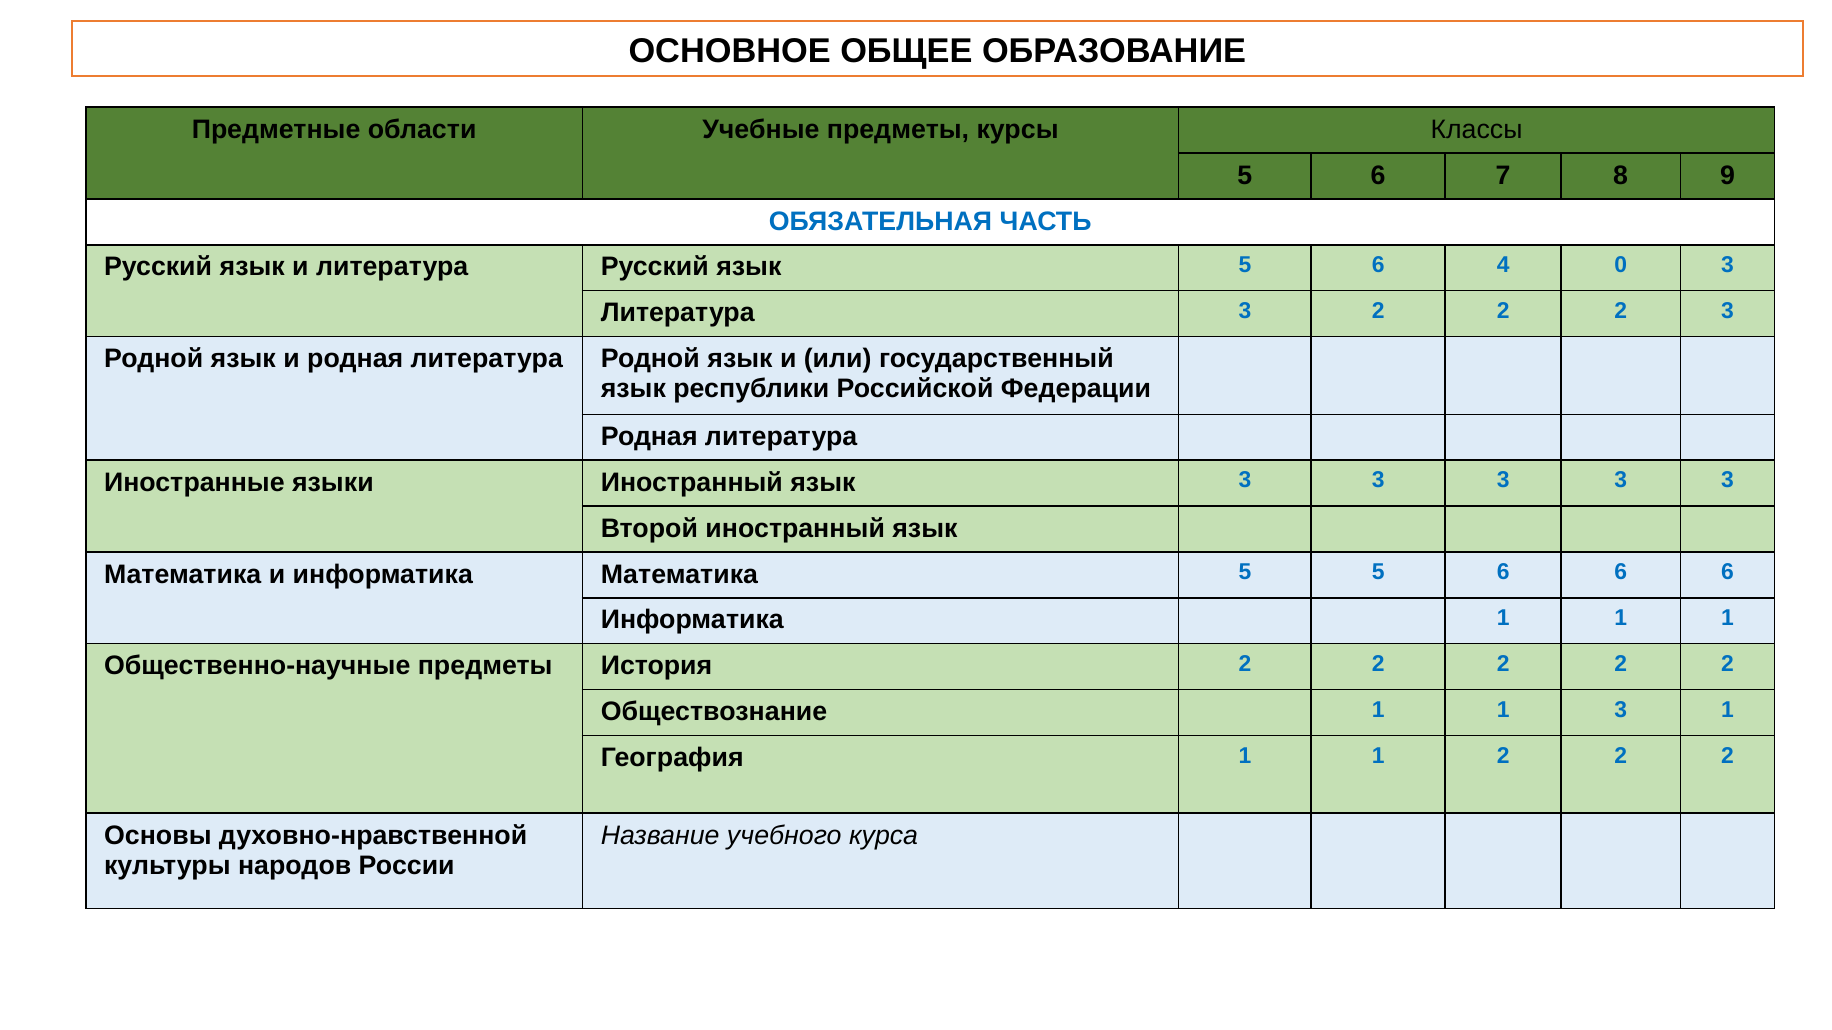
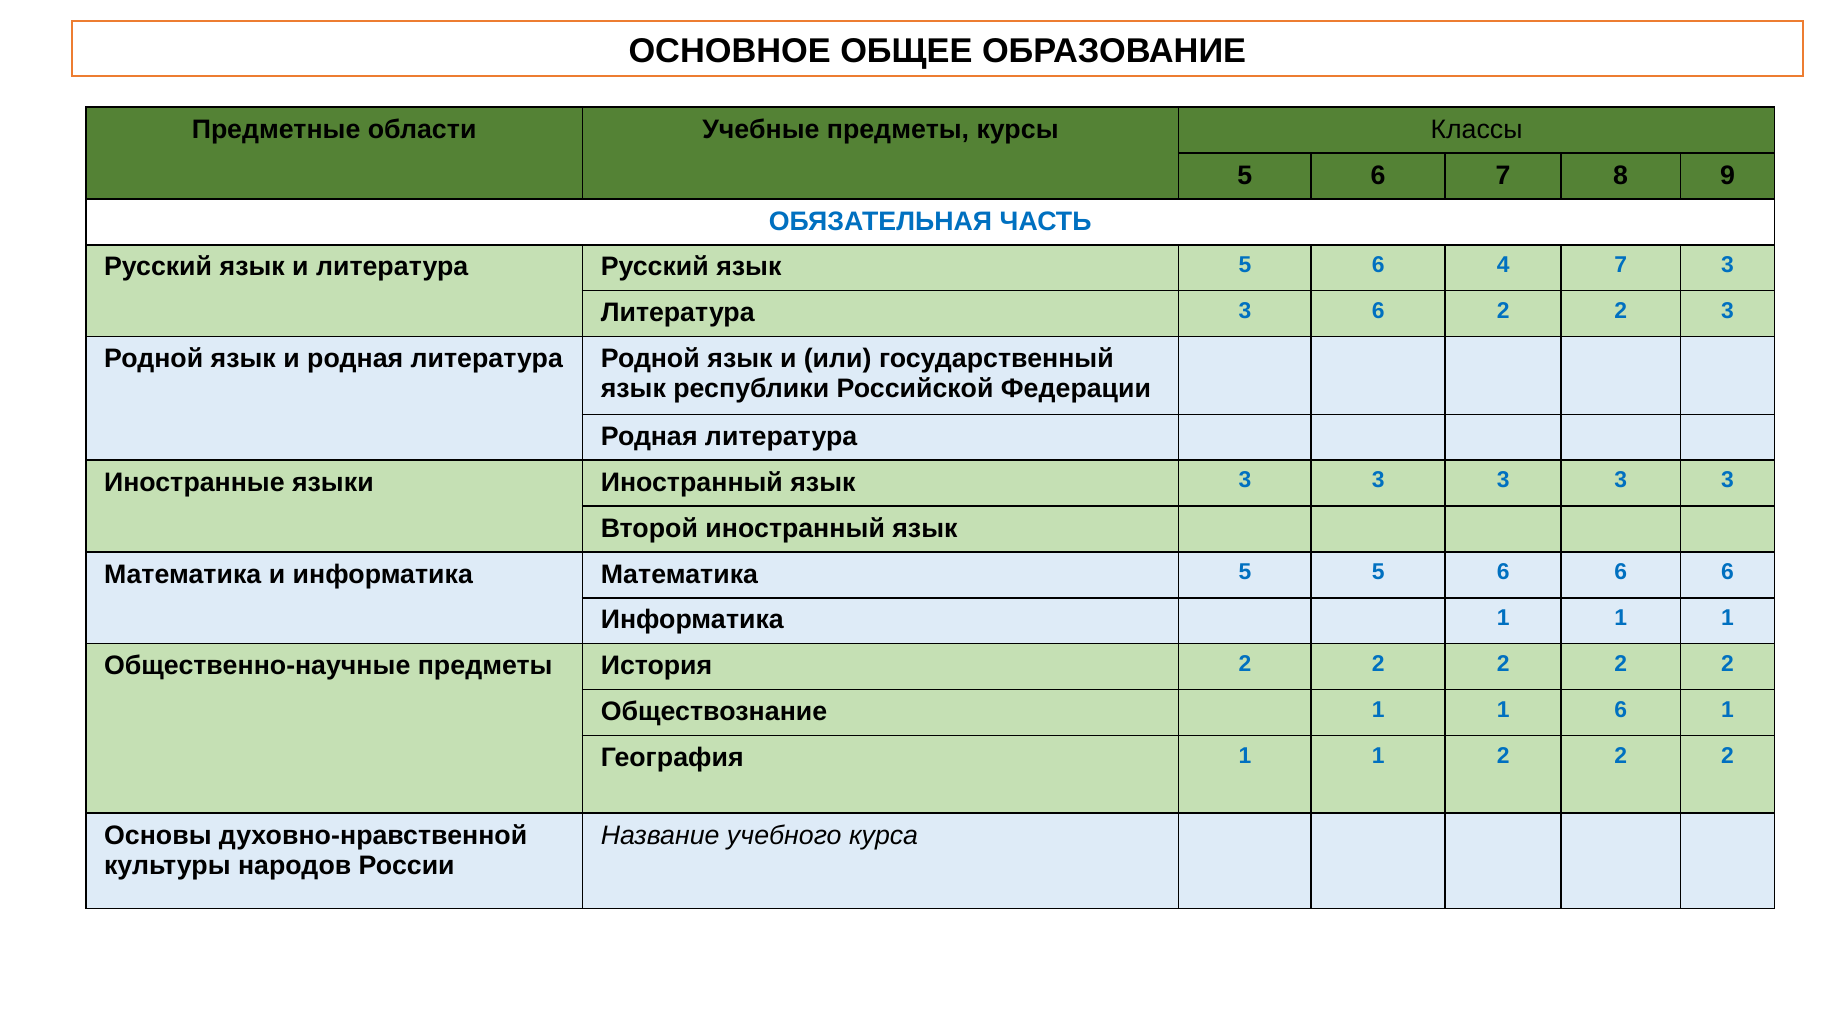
4 0: 0 -> 7 (1621, 265)
3 2: 2 -> 6 (1378, 311)
1 3: 3 -> 6 (1621, 710)
